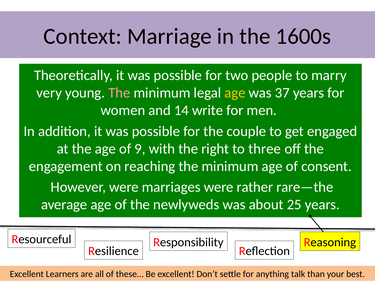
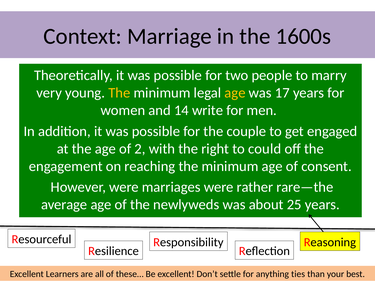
The colour: pink -> yellow (119, 93)
37: 37 -> 17 (282, 93)
9: 9 -> 2 (140, 149)
three: three -> could (265, 149)
talk: talk -> ties (298, 274)
